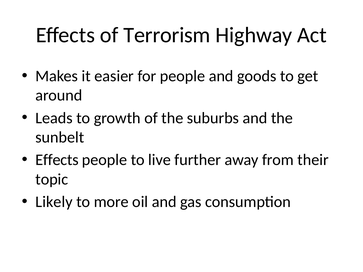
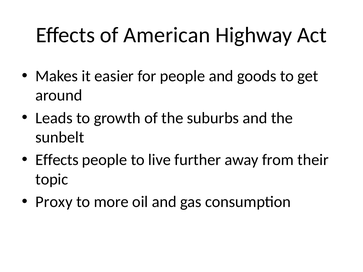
Terrorism: Terrorism -> American (167, 35)
Likely: Likely -> Proxy (54, 202)
